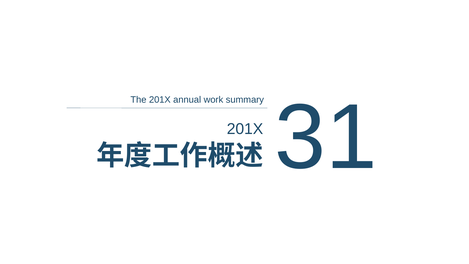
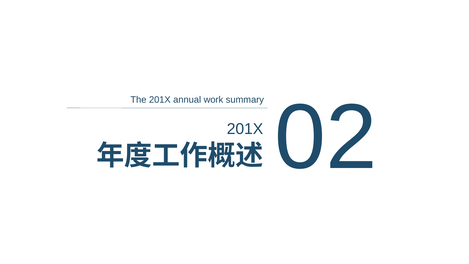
31: 31 -> 02 (326, 138)
